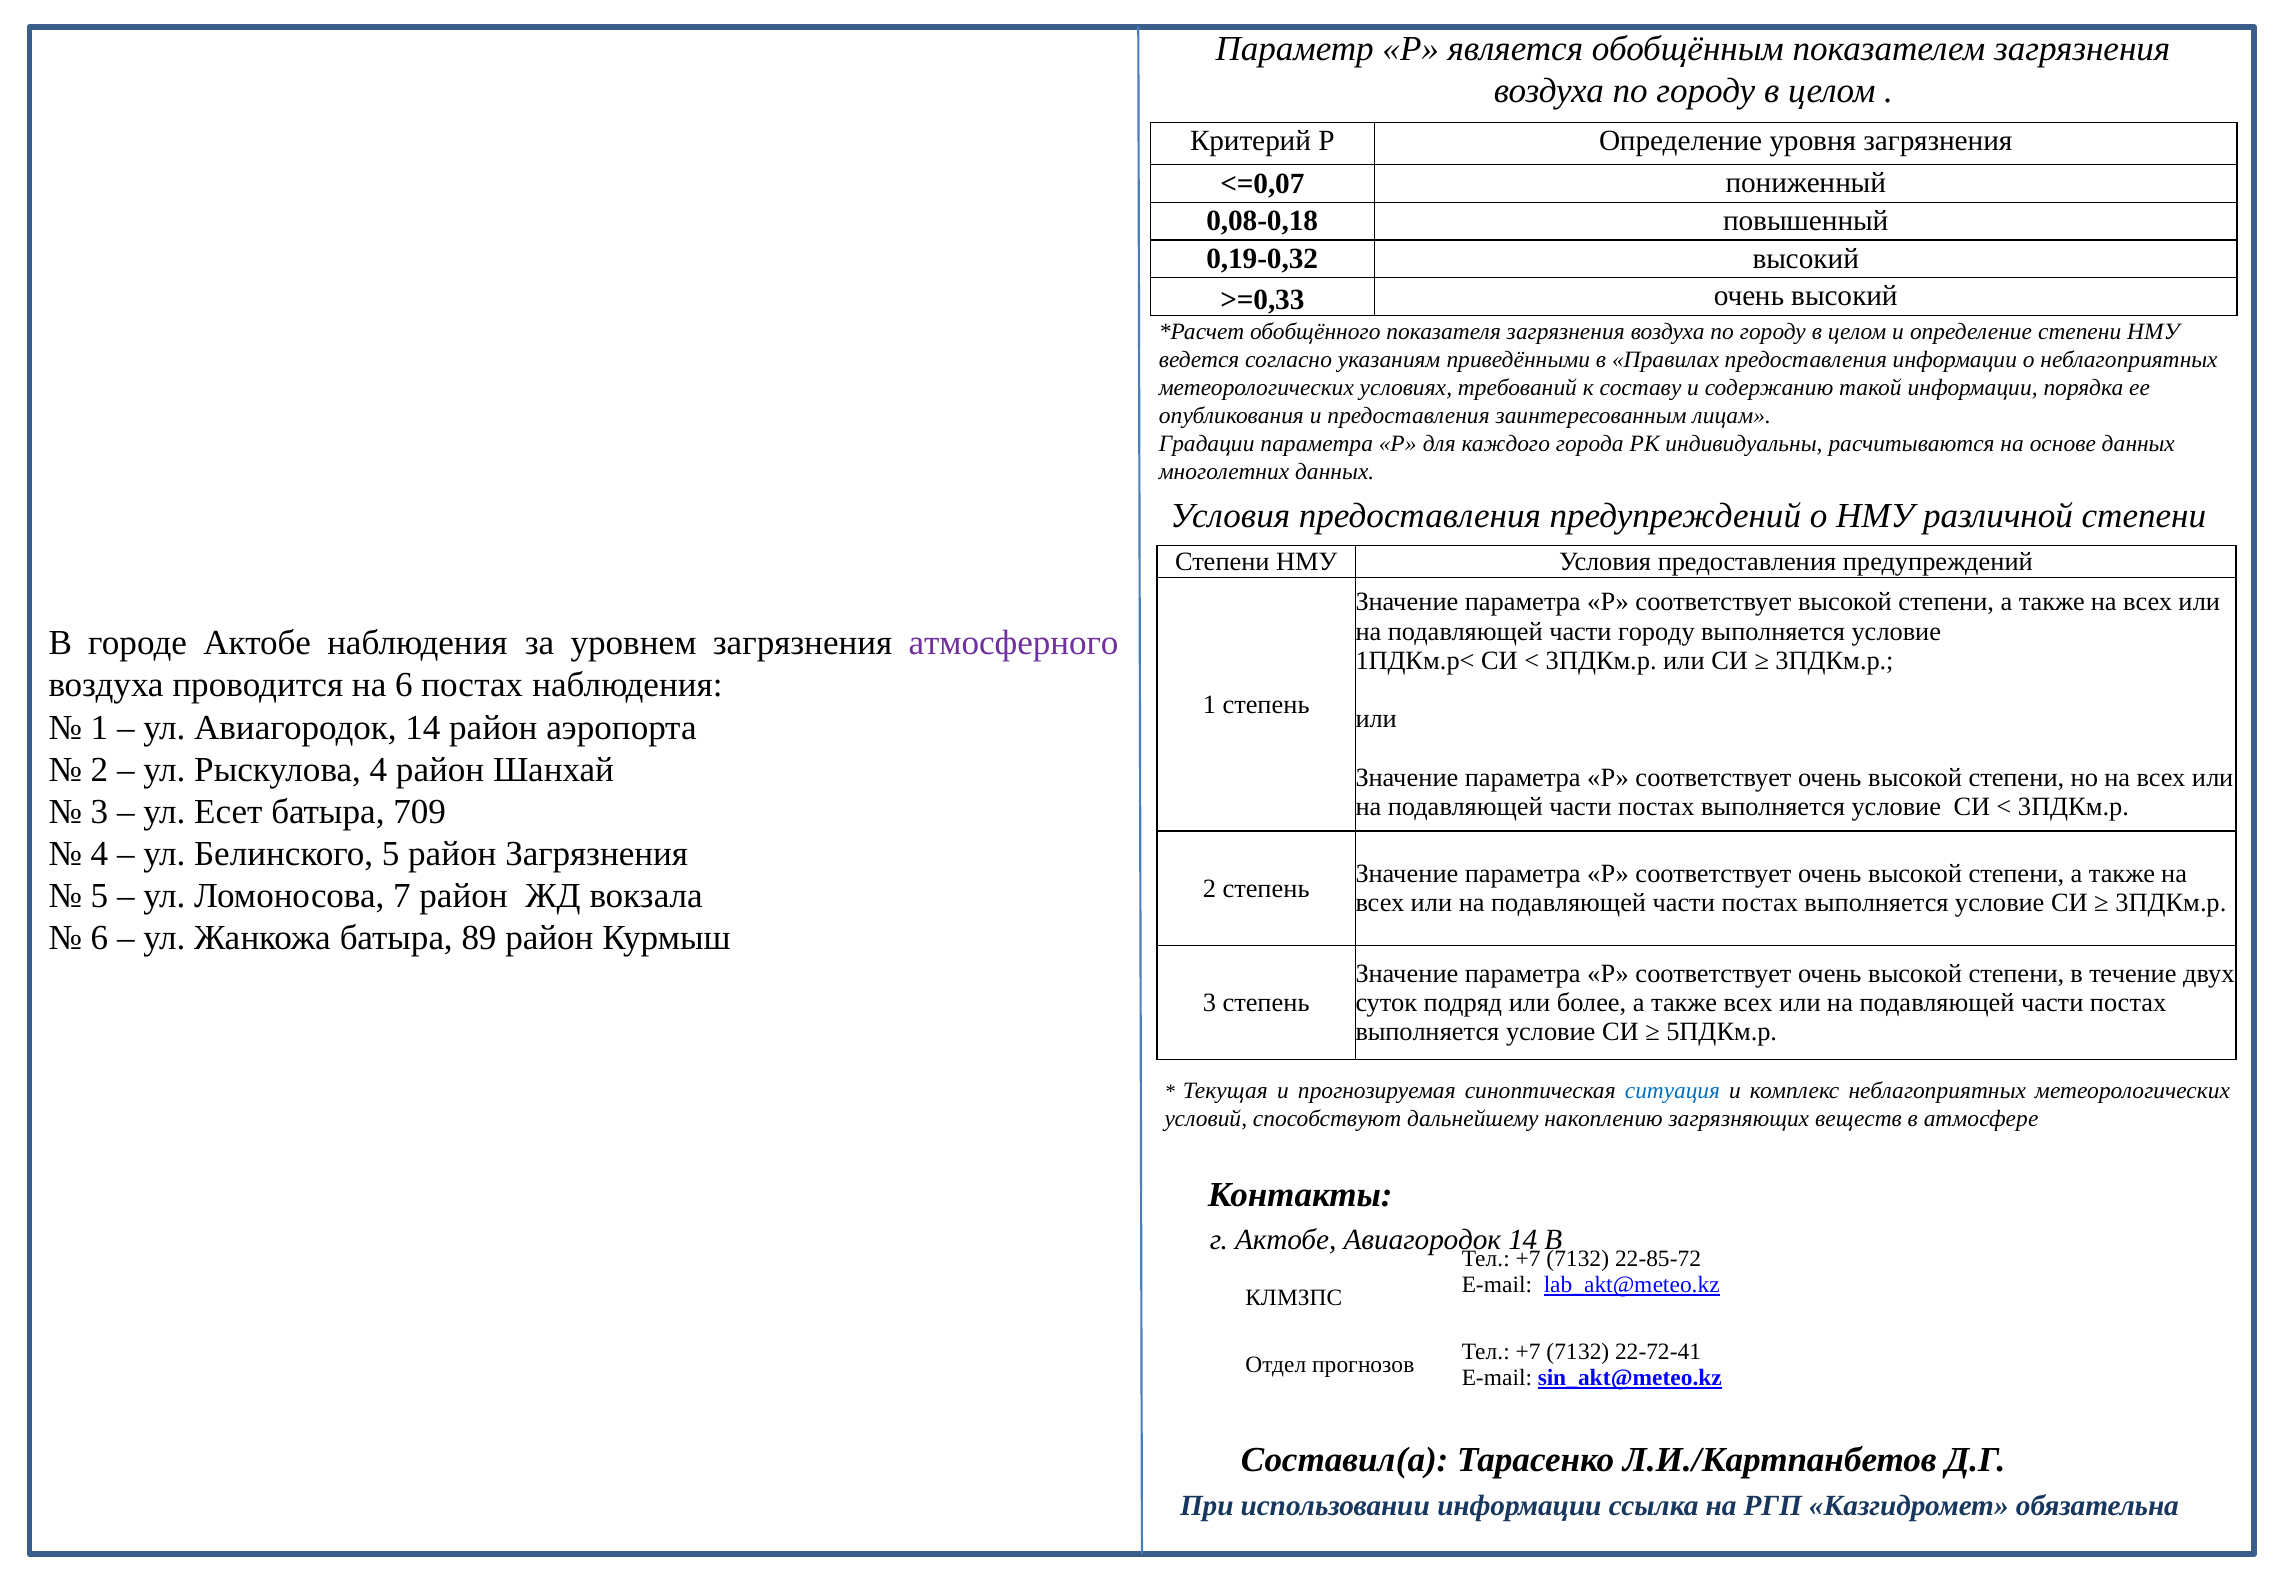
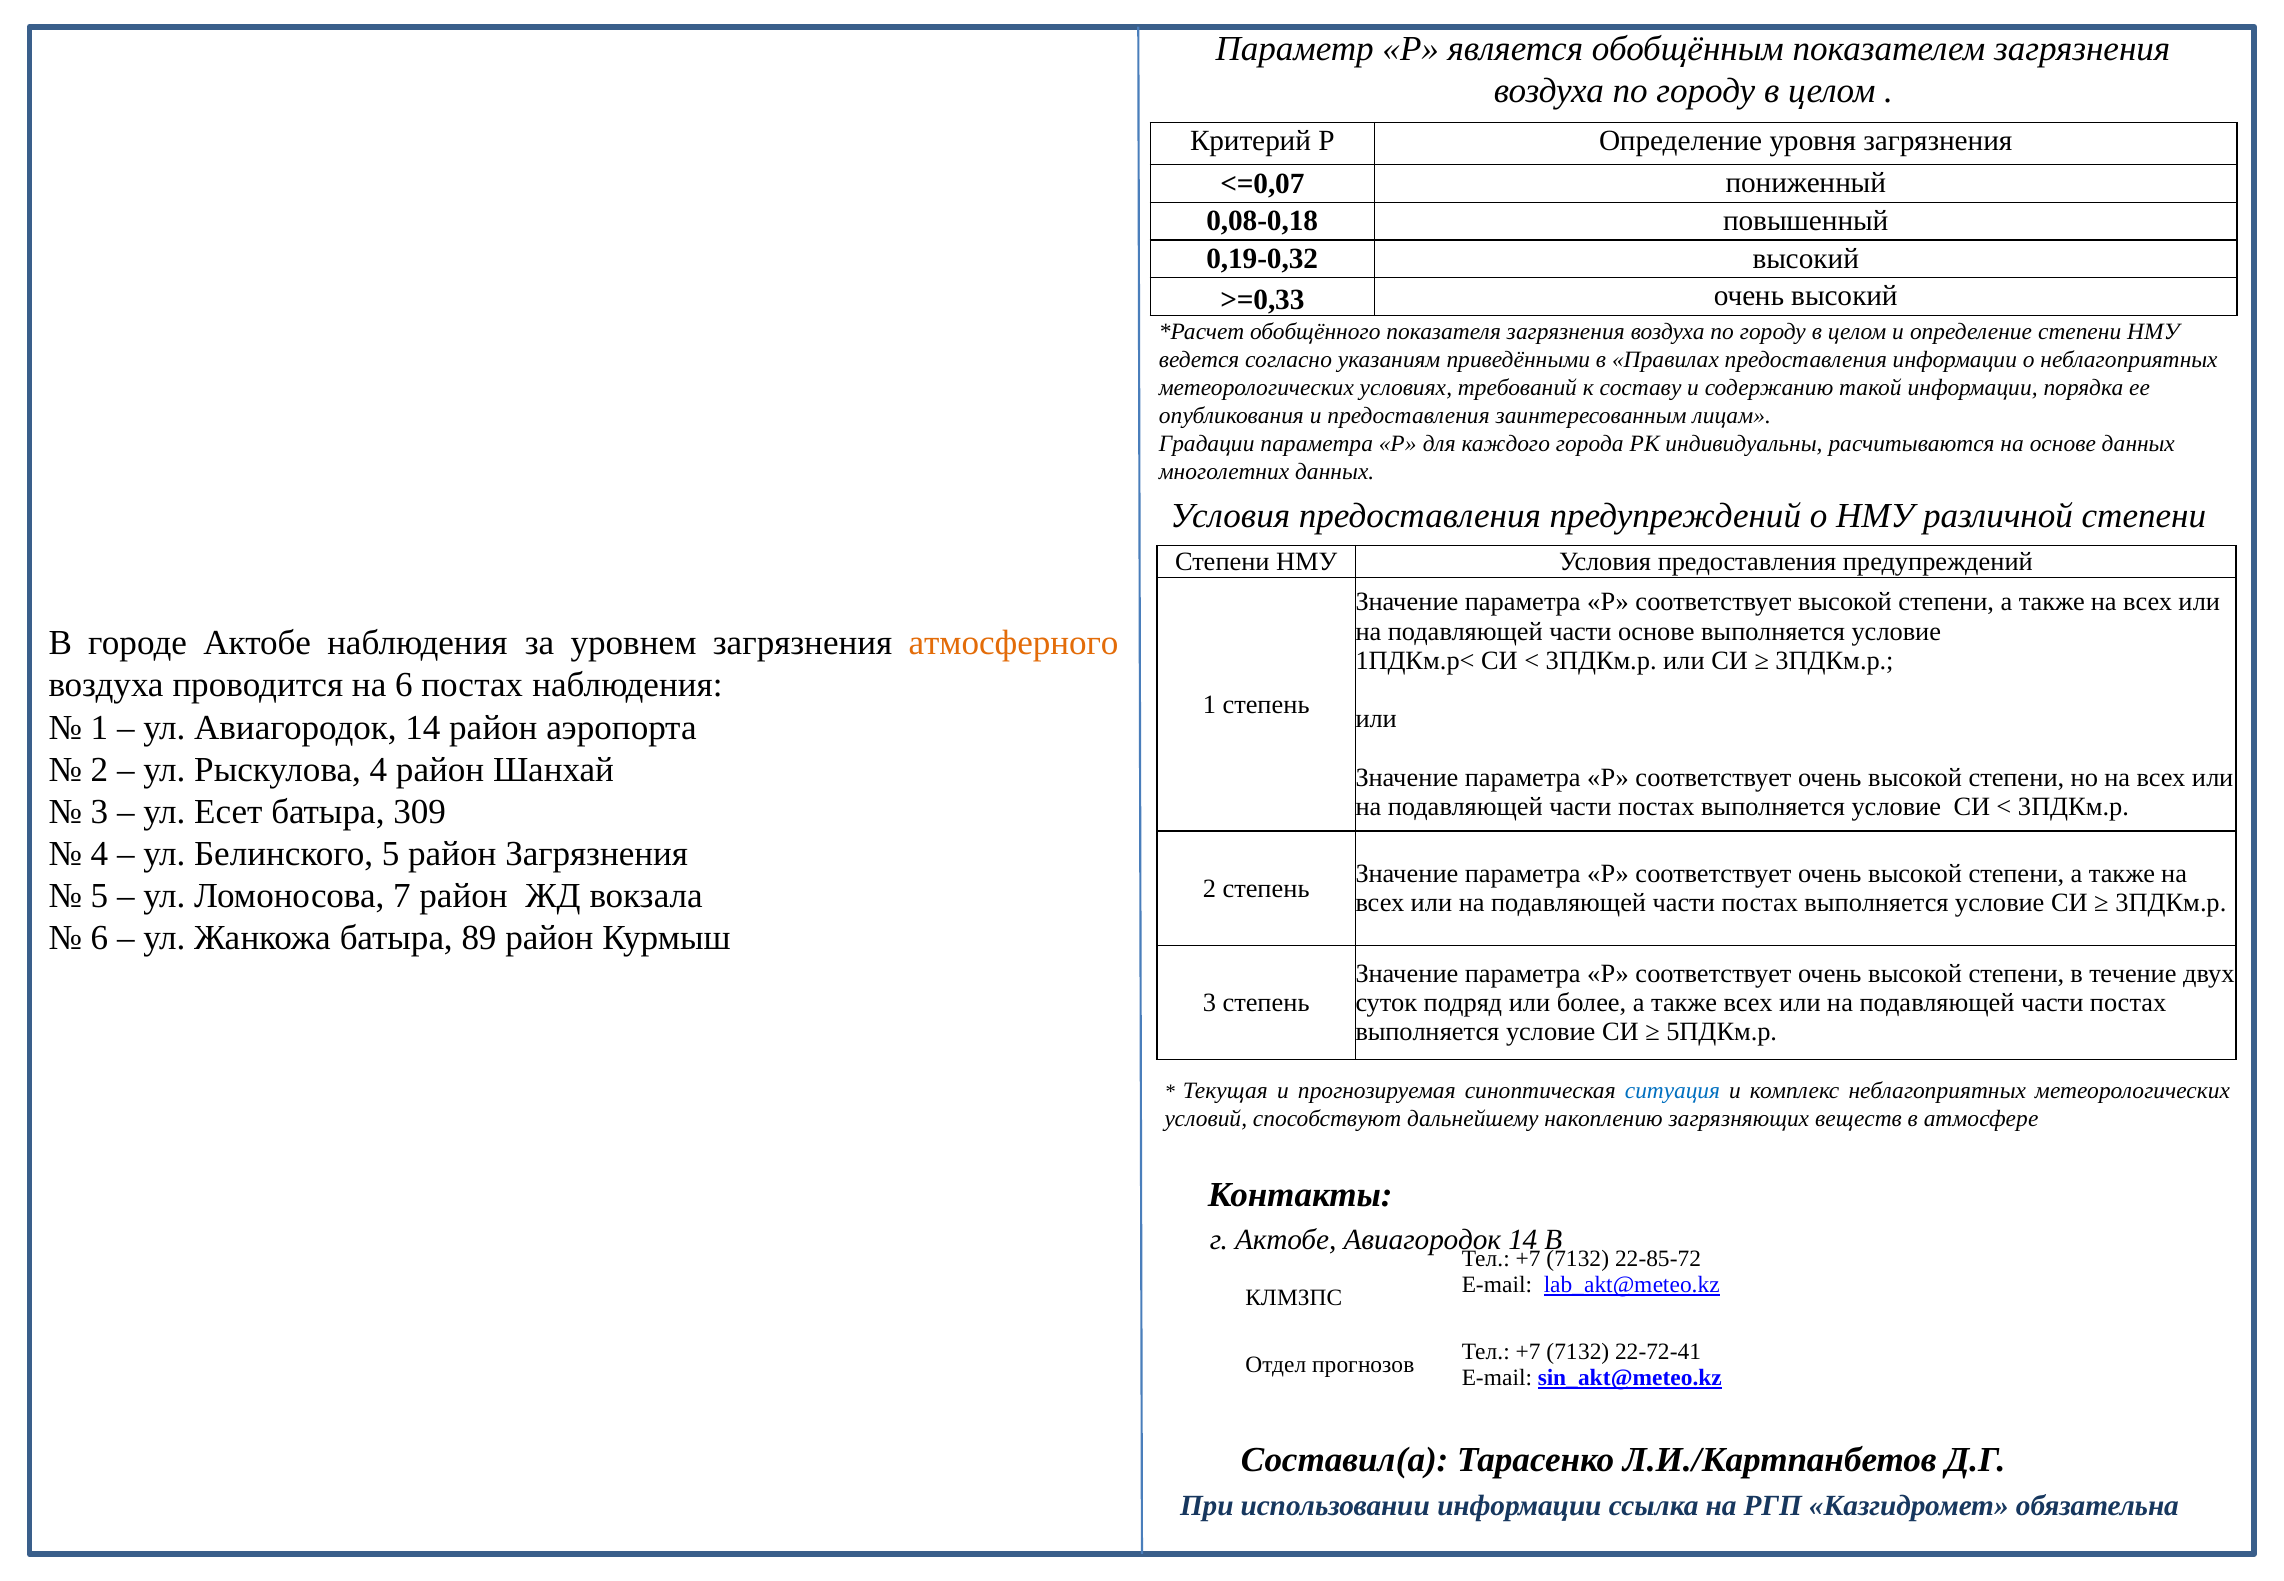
части городу: городу -> основе (1656, 631)
атмосферного colour: purple -> orange (1014, 643)
709: 709 -> 309 (420, 812)
